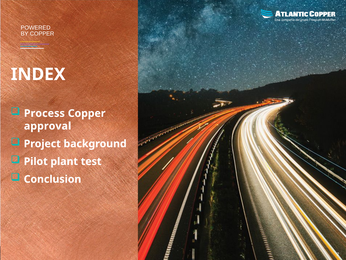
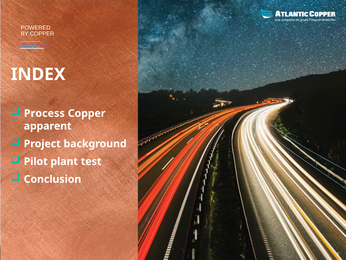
approval: approval -> apparent (48, 126)
